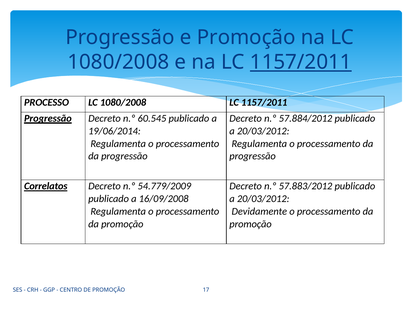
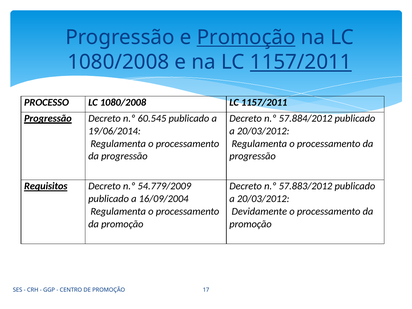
Promoção underline: none -> present (246, 37)
Correlatos: Correlatos -> Requisitos (46, 186)
16/09/2008: 16/09/2008 -> 16/09/2004 (164, 199)
